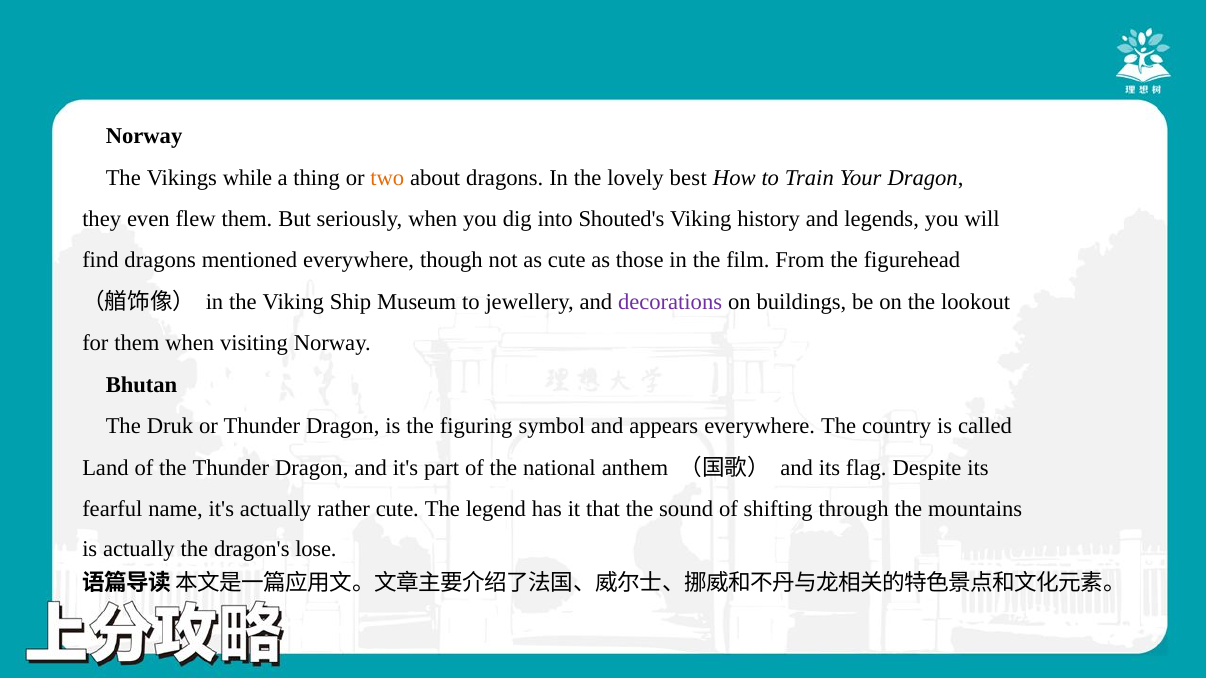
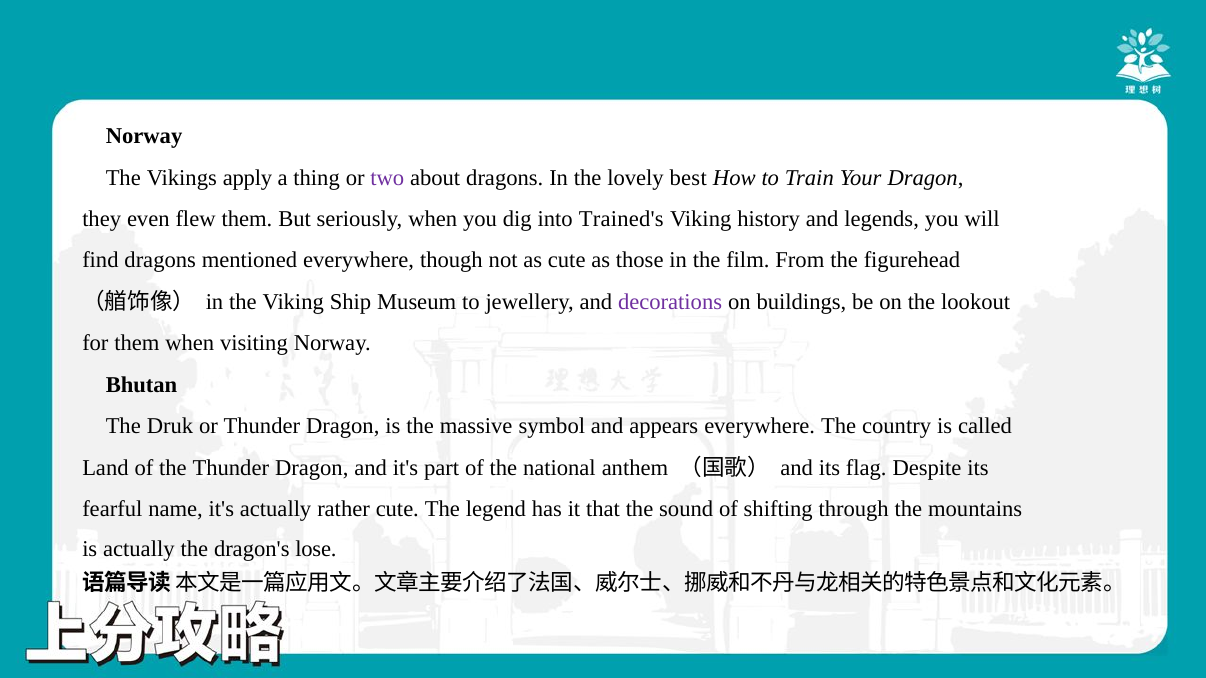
while: while -> apply (247, 178)
two colour: orange -> purple (387, 178)
Shouted's: Shouted's -> Trained's (621, 219)
figuring: figuring -> massive (476, 426)
